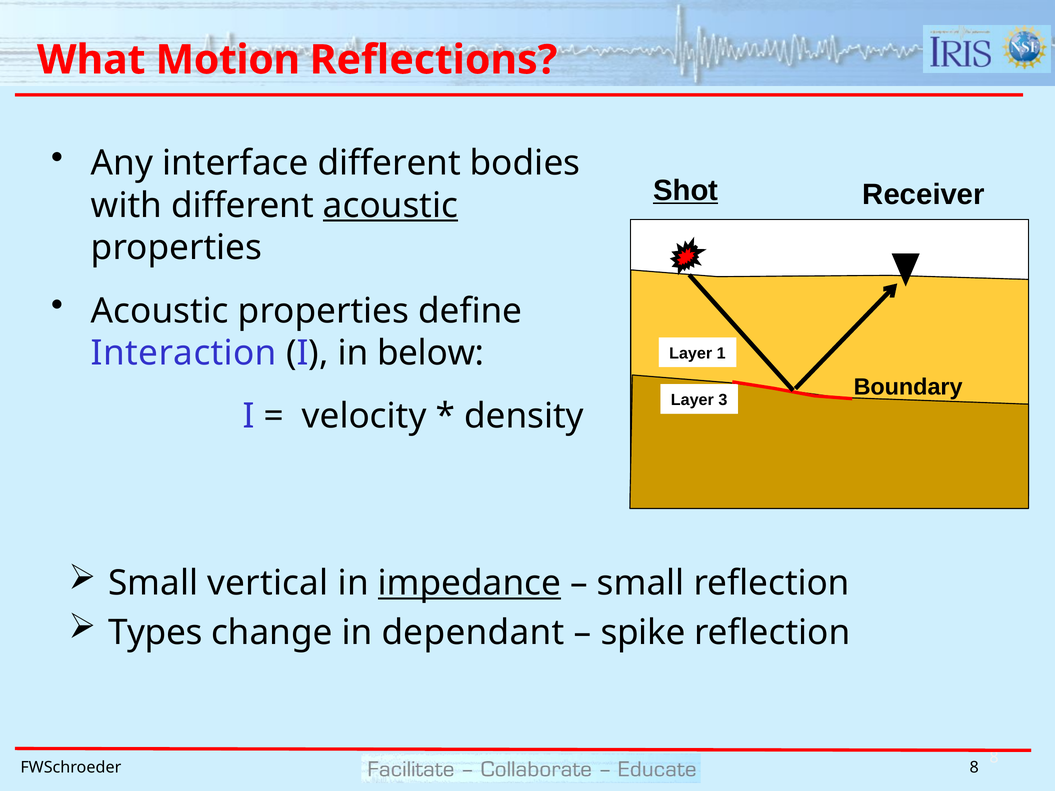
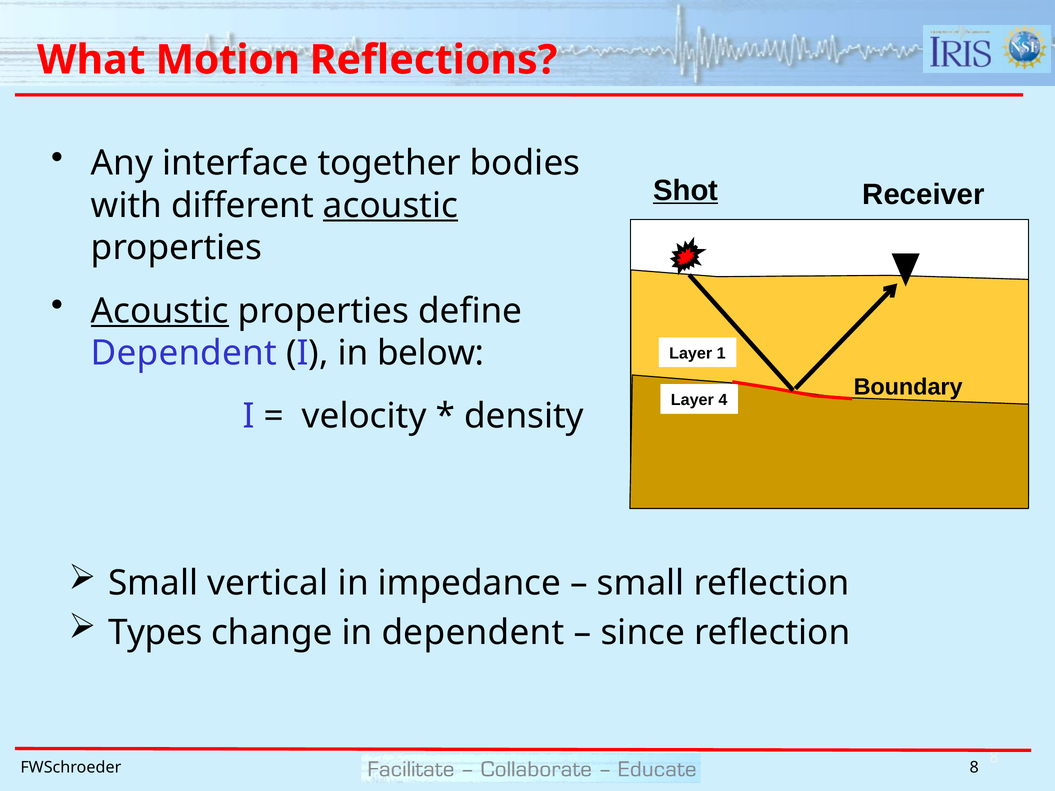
interface different: different -> together (389, 163)
Acoustic underline: none -> present (160, 311)
Interaction: Interaction -> Dependent (184, 353)
3: 3 -> 4 (723, 400)
impedance underline: present -> none (469, 584)
in dependant: dependant -> dependent (473, 633)
spike: spike -> since (643, 633)
